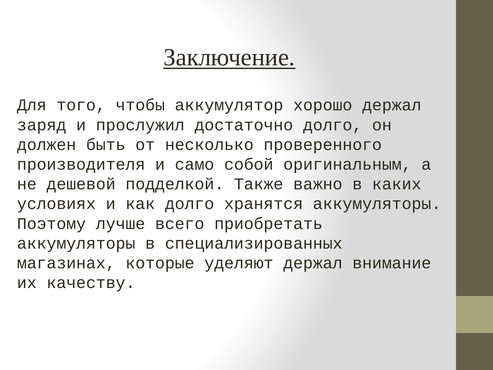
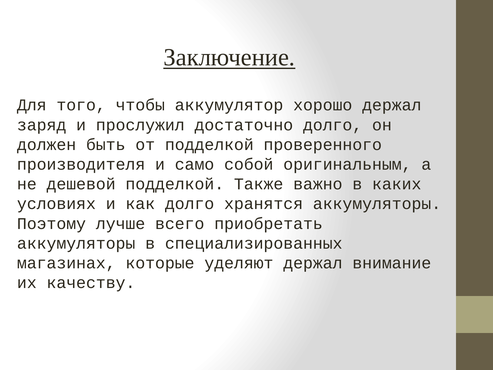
от несколько: несколько -> подделкой (209, 145)
